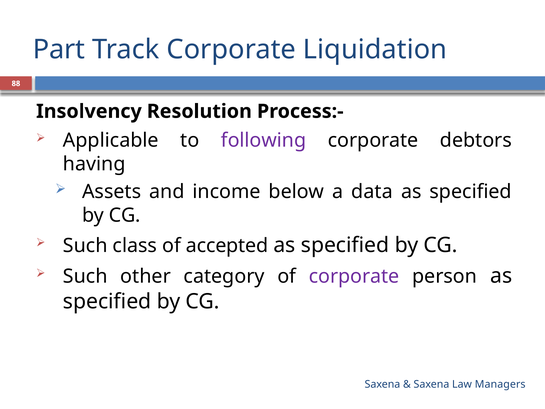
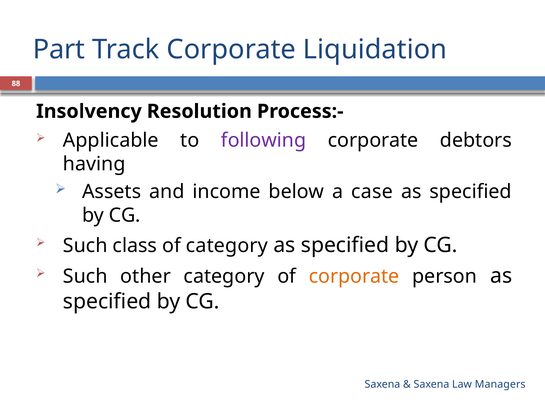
data: data -> case (372, 192)
of accepted: accepted -> category (227, 246)
corporate colour: purple -> orange (354, 276)
